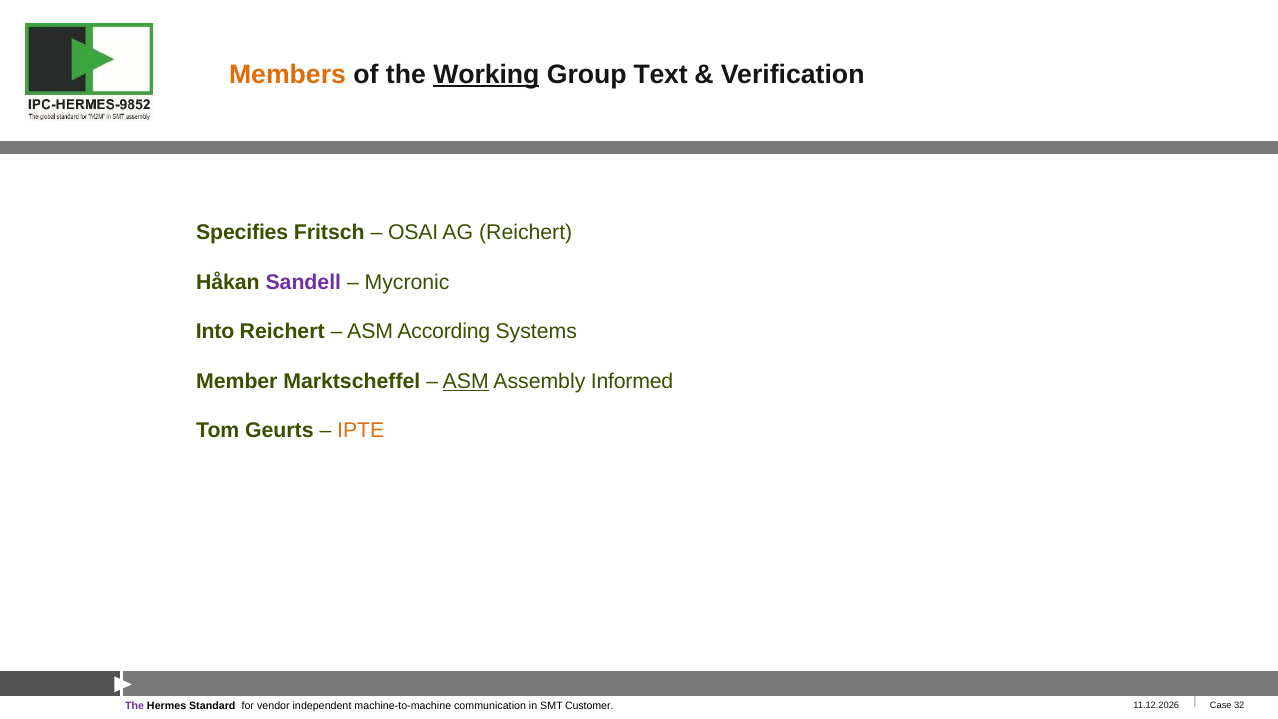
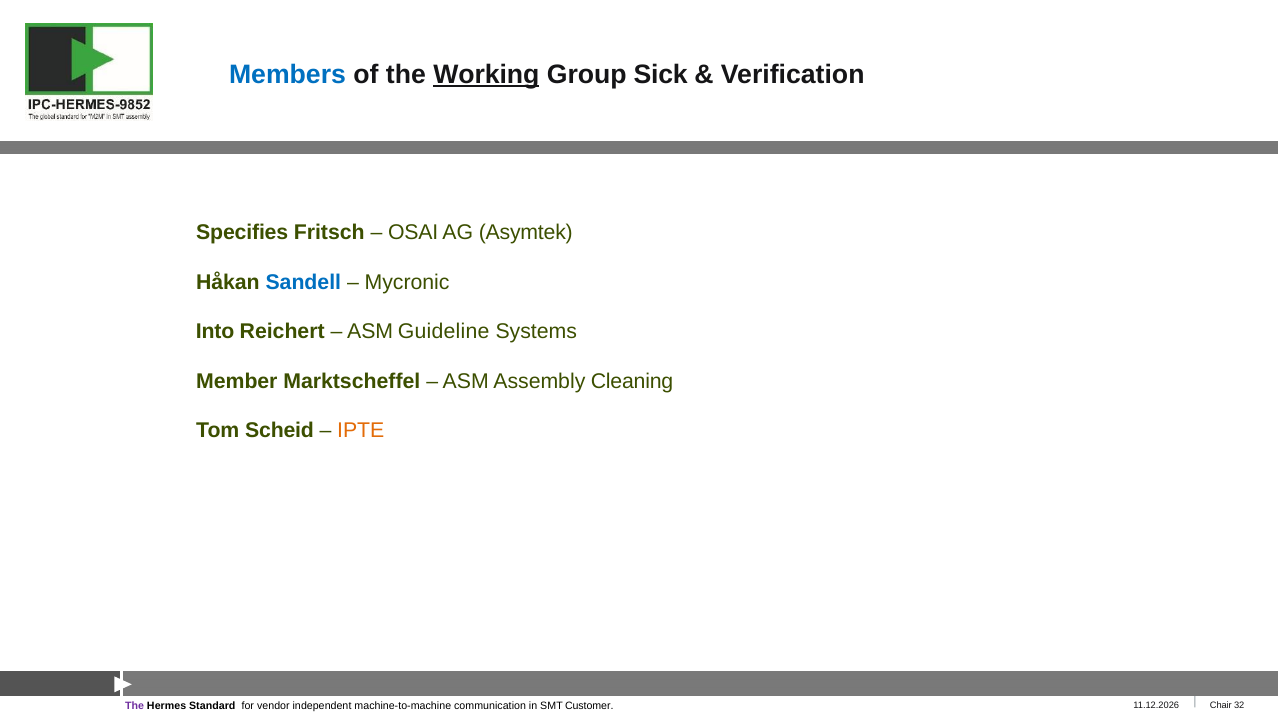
Members colour: orange -> blue (288, 74)
Text: Text -> Sick (661, 74)
AG Reichert: Reichert -> Asymtek (526, 233)
Sandell colour: purple -> blue (303, 282)
According: According -> Guideline (444, 332)
ASM underline: present -> none (466, 381)
Informed: Informed -> Cleaning (632, 381)
Geurts: Geurts -> Scheid (279, 431)
Case: Case -> Chair (1221, 705)
